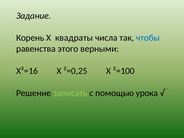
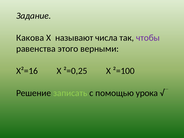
Корень: Корень -> Какова (30, 38)
квадраты: квадраты -> называют (74, 38)
чтобы colour: blue -> purple (148, 38)
